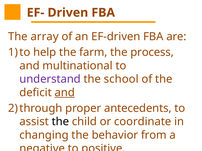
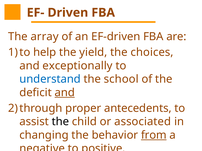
farm: farm -> yield (93, 52)
process: process -> choices (152, 52)
multinational: multinational -> exceptionally (78, 66)
understand colour: purple -> blue (50, 79)
coordinate: coordinate -> associated (143, 122)
from underline: none -> present (154, 135)
